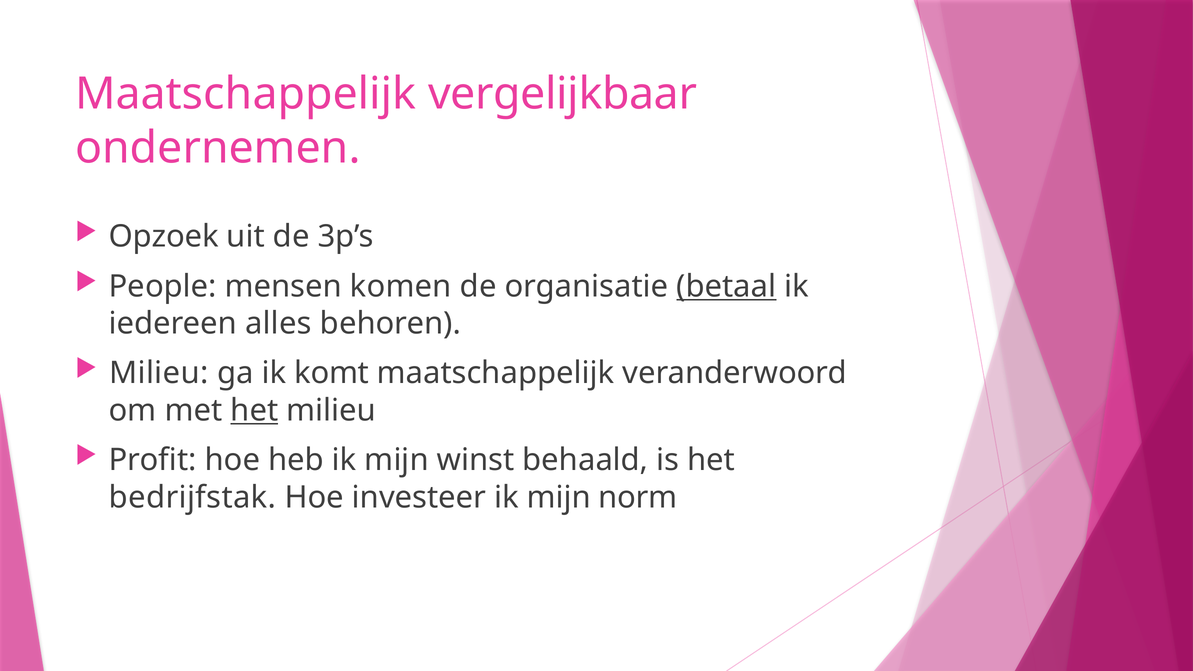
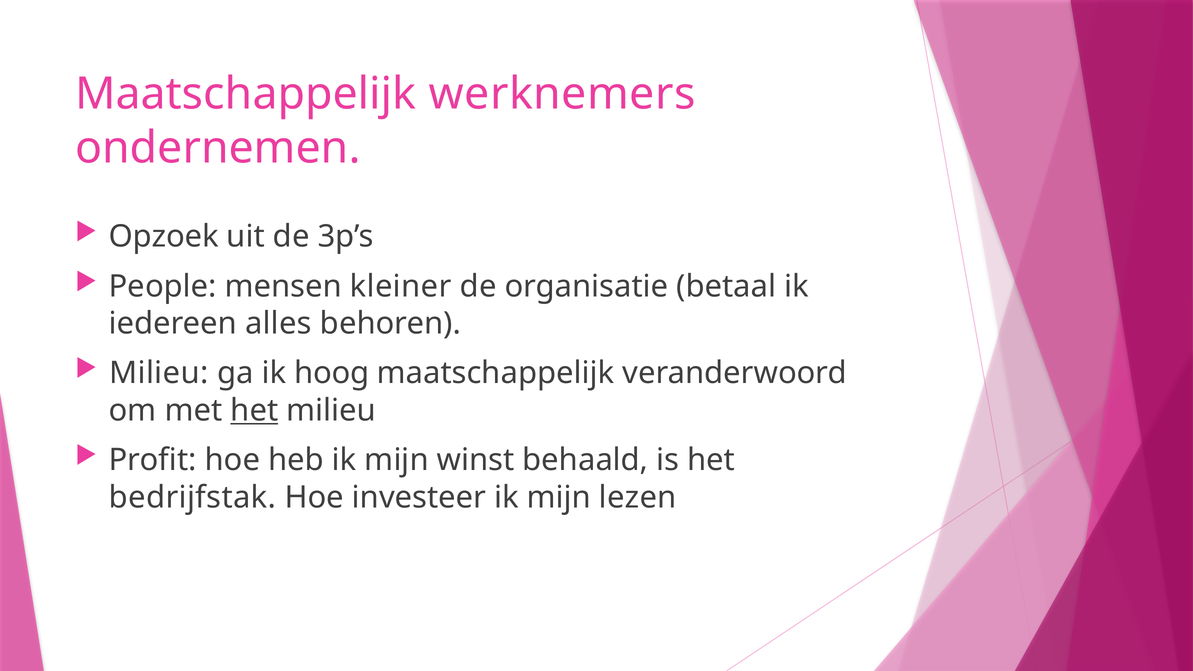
vergelijkbaar: vergelijkbaar -> werknemers (562, 94)
komen: komen -> kleiner (401, 286)
betaal underline: present -> none (726, 286)
komt: komt -> hoog (332, 373)
norm: norm -> lezen (638, 497)
